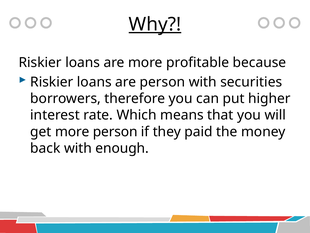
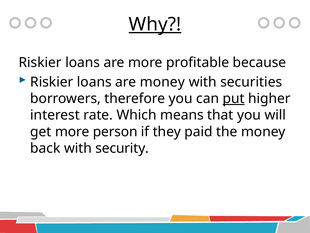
are person: person -> money (162, 82)
put underline: none -> present (234, 98)
enough: enough -> security (122, 148)
